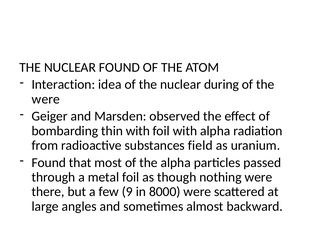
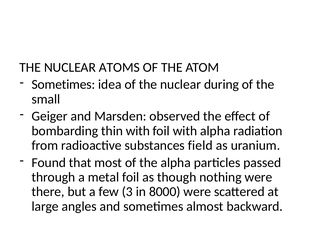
NUCLEAR FOUND: FOUND -> ATOMS (119, 67)
Interaction: Interaction -> Sometimes (63, 85)
were: were -> small (46, 99)
9: 9 -> 3 (127, 192)
